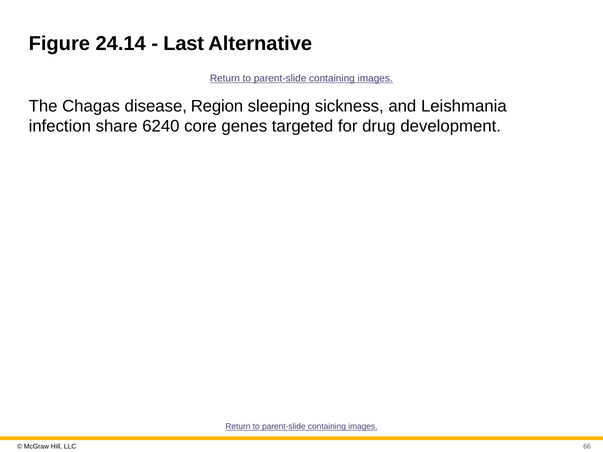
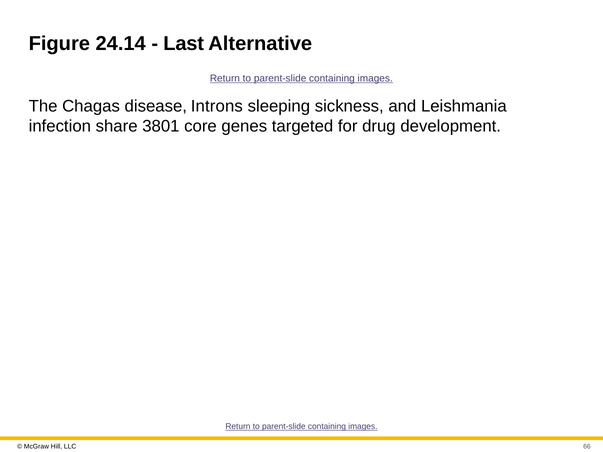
Region: Region -> Introns (217, 106)
6240: 6240 -> 3801 (161, 126)
